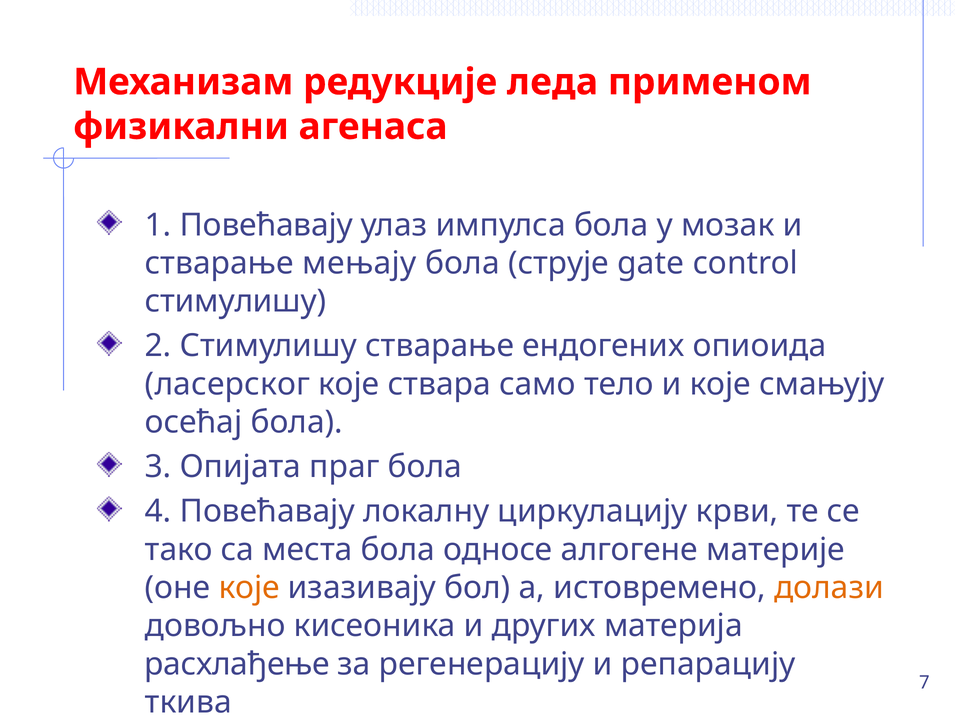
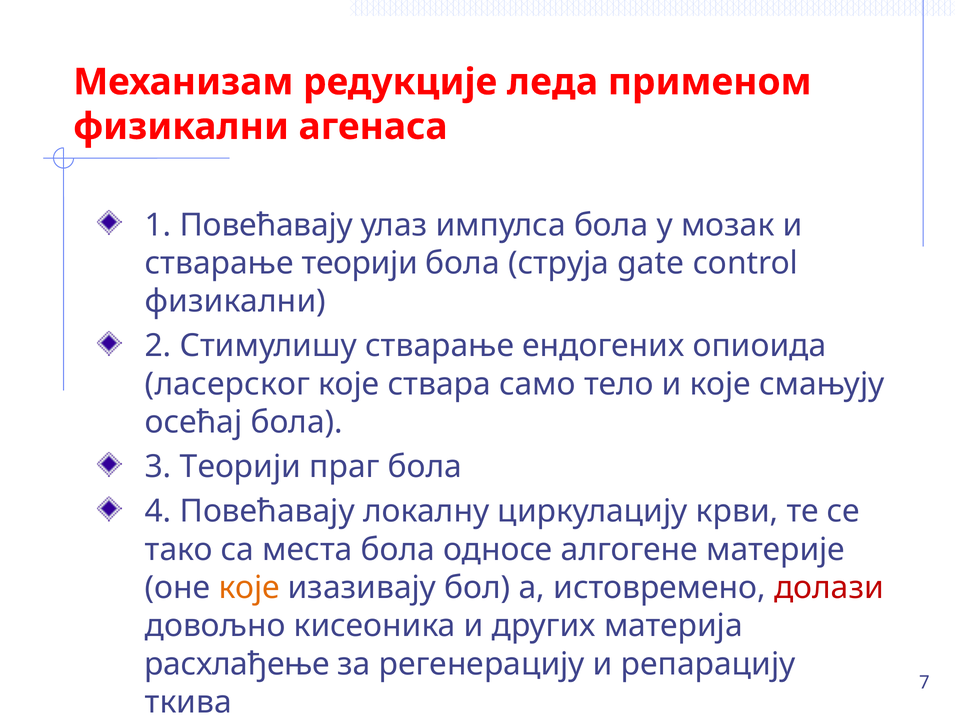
стварање мењају: мењају -> теорији (360, 263)
струје: струје -> струја (559, 263)
стимулишу: стимулишу -> физикални (235, 301)
3 Опијата: Опијата -> Теорији (240, 467)
долази colour: orange -> red (829, 588)
